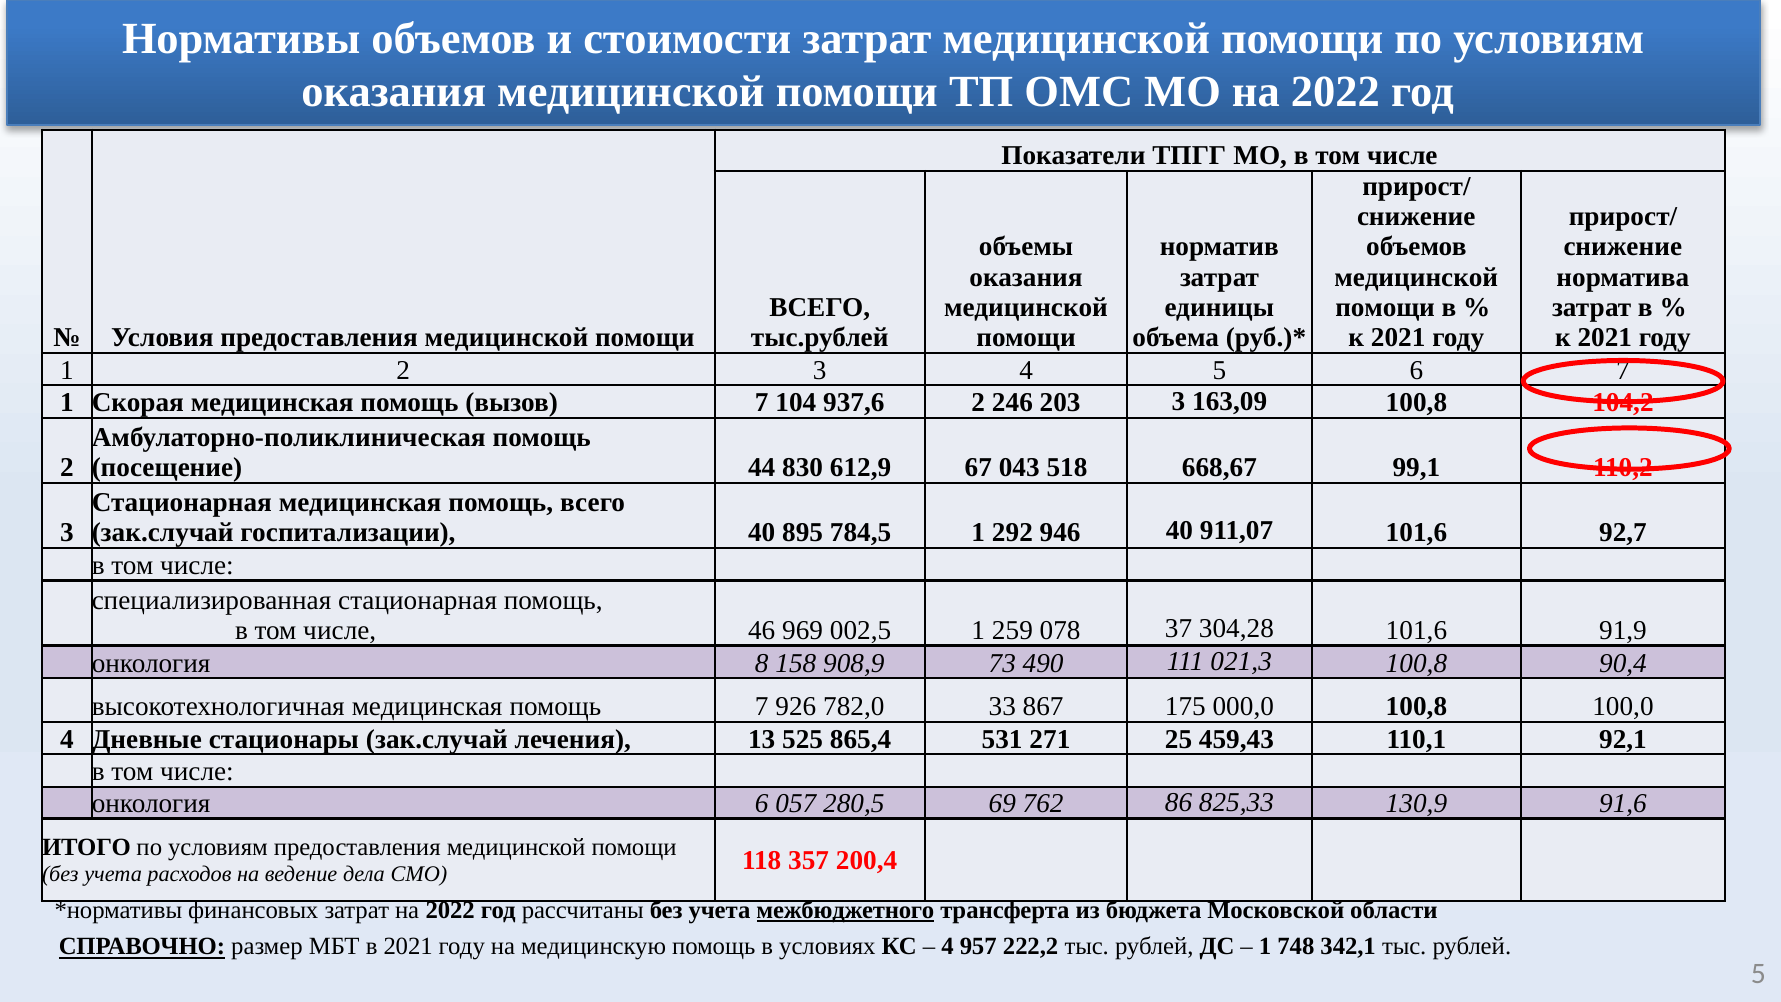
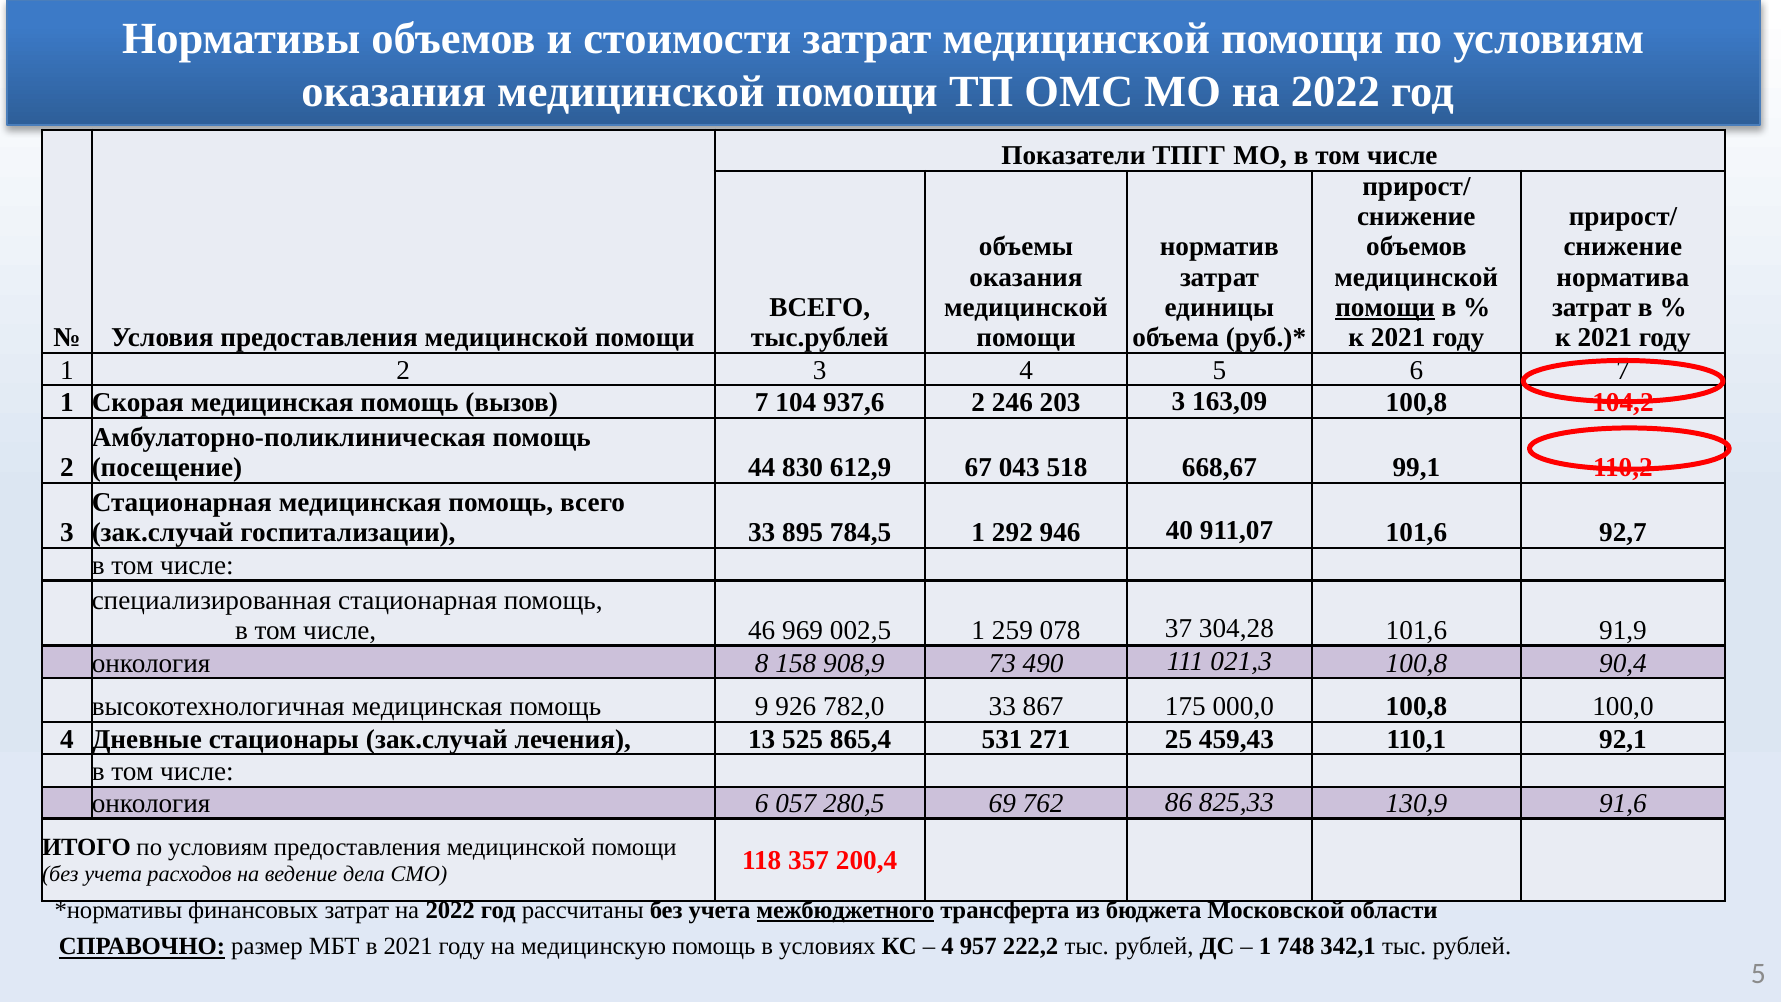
помощи underline: none -> present (1385, 307)
госпитализации 40: 40 -> 33 (762, 533)
помощь 7: 7 -> 9 (762, 707)
